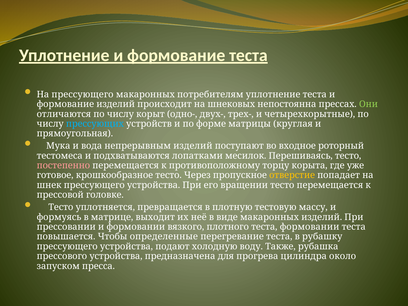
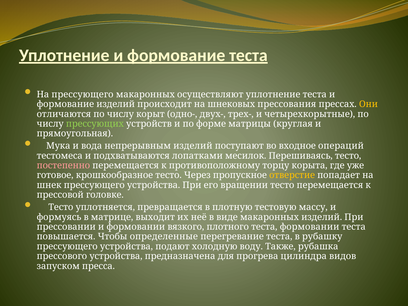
потребителям: потребителям -> осуществляют (210, 94)
непостоянна: непостоянна -> прессования (287, 104)
Они colour: light green -> yellow (368, 104)
прессующих colour: light blue -> light green (95, 124)
роторный: роторный -> операций (341, 146)
около: около -> видов (343, 256)
